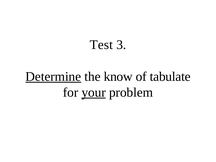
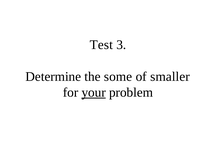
Determine underline: present -> none (53, 77)
know: know -> some (118, 77)
tabulate: tabulate -> smaller (170, 77)
